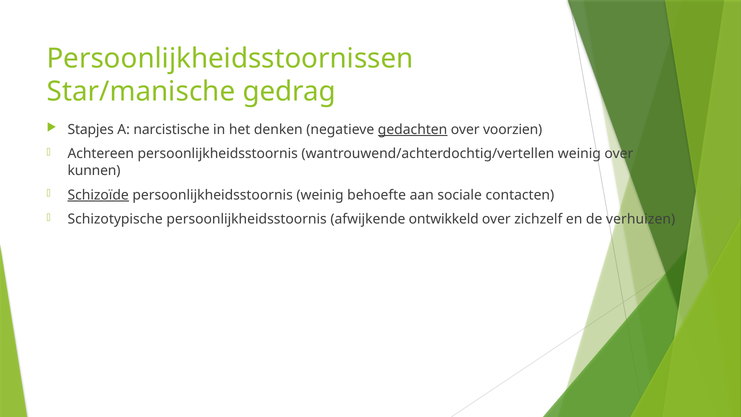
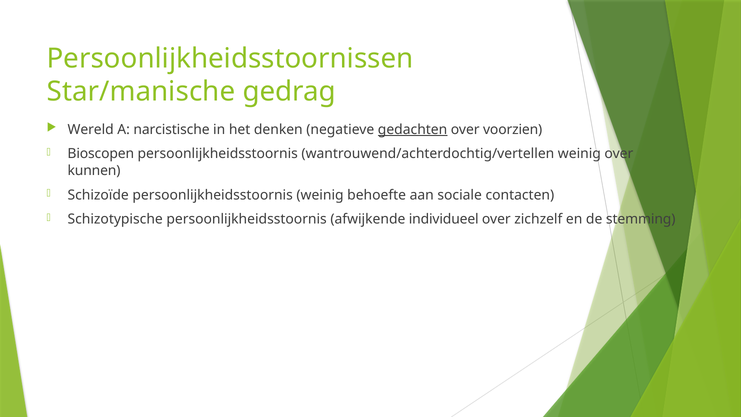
Stapjes: Stapjes -> Wereld (91, 129)
Achtereen: Achtereen -> Bioscopen (101, 154)
Schizoïde underline: present -> none (98, 195)
ontwikkeld: ontwikkeld -> individueel (444, 219)
verhuizen: verhuizen -> stemming (641, 219)
